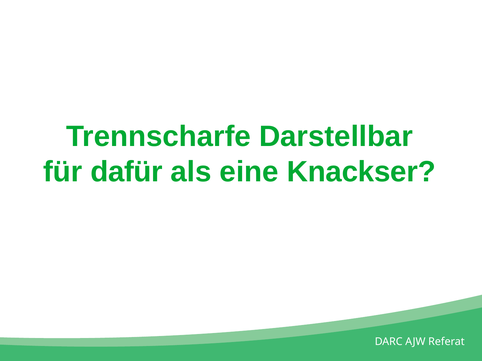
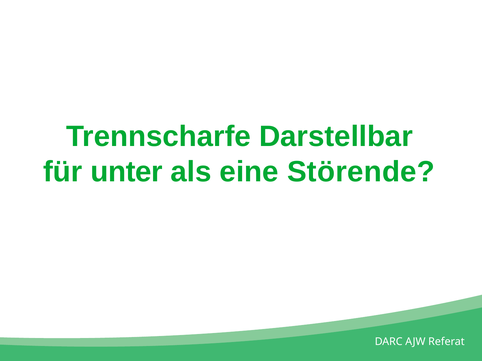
dafür: dafür -> unter (127, 172)
Knackser: Knackser -> Störende (361, 172)
